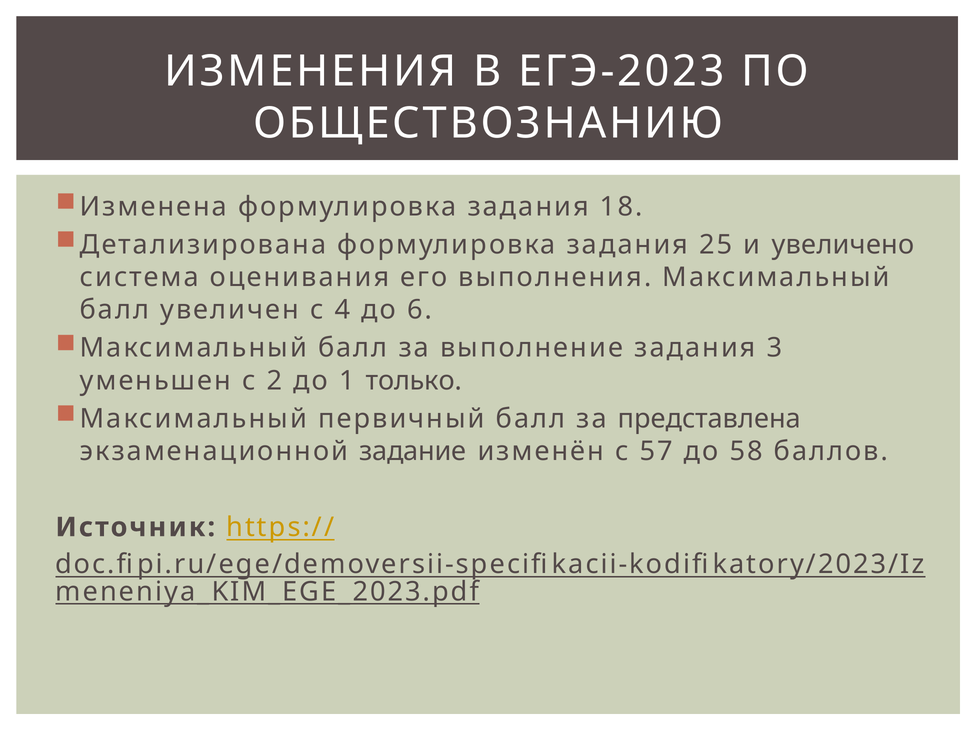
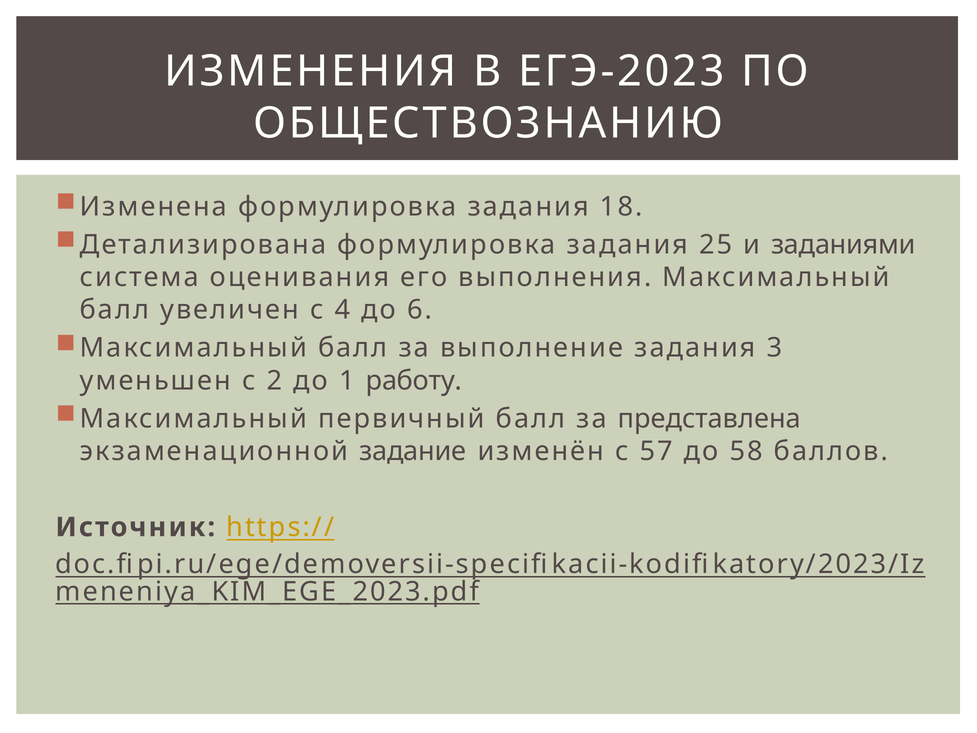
увеличено: увеличено -> заданиями (843, 245)
только: только -> работу (414, 380)
